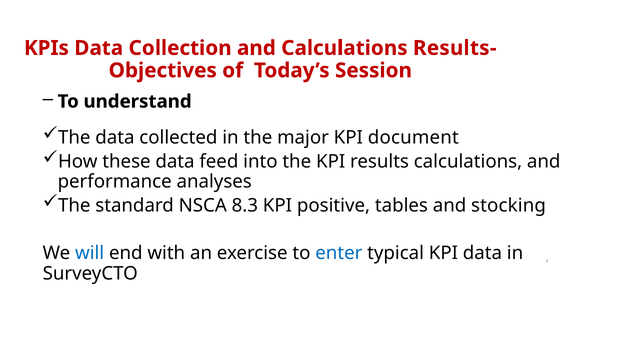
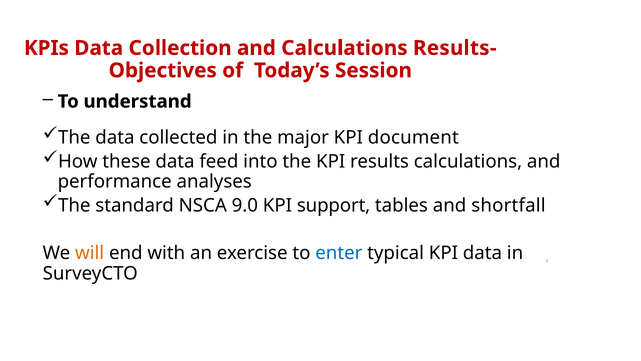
8.3: 8.3 -> 9.0 (245, 205)
positive: positive -> support (334, 205)
stocking: stocking -> shortfall (509, 205)
will colour: blue -> orange (90, 253)
